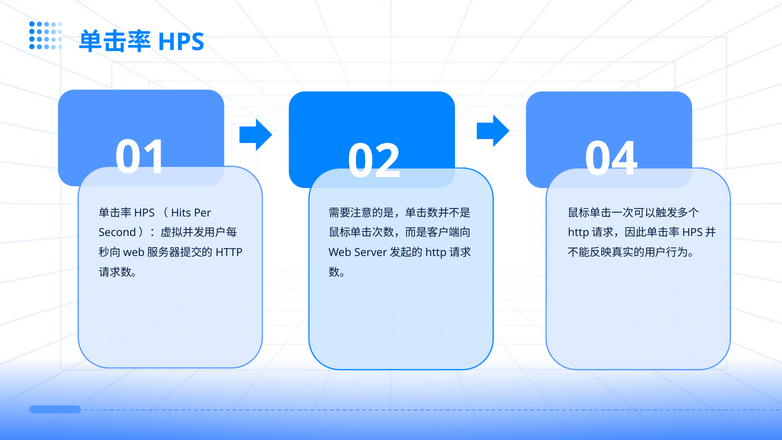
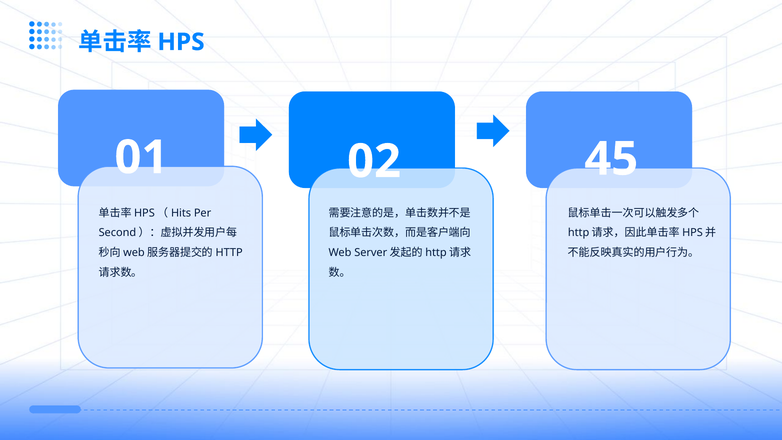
04: 04 -> 45 (611, 159)
